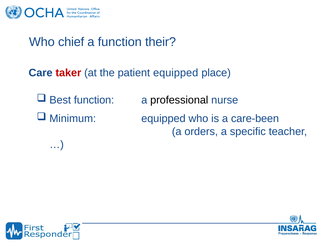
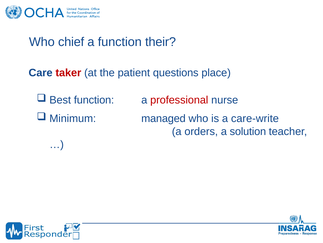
patient equipped: equipped -> questions (176, 73)
professional colour: black -> red (179, 100)
Minimum equipped: equipped -> managed (163, 118)
care-been: care-been -> care-write (255, 118)
specific: specific -> solution (248, 131)
